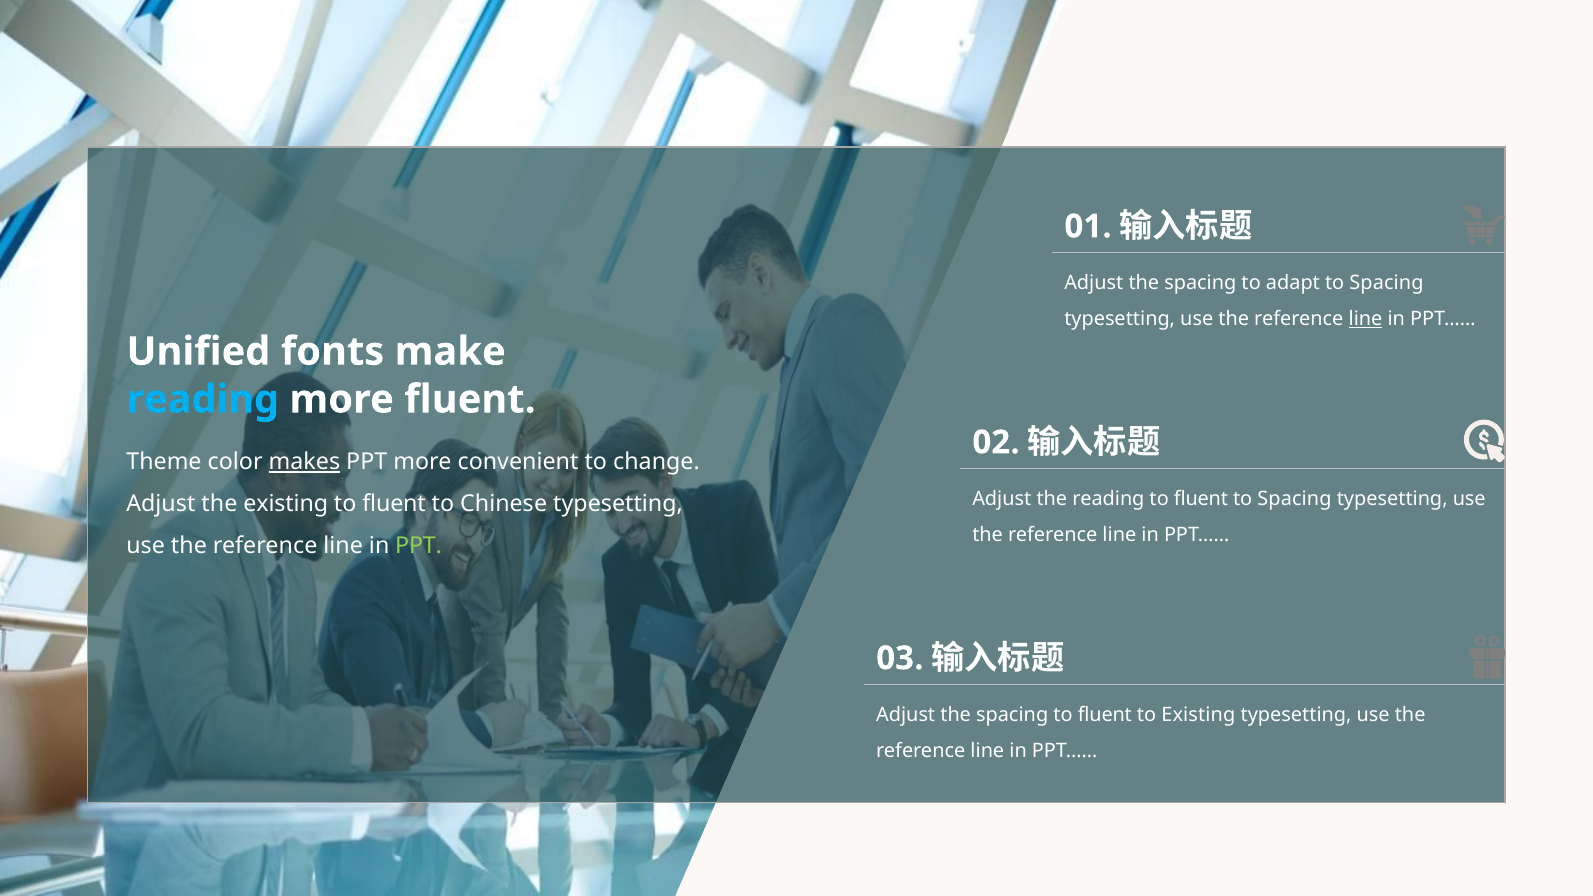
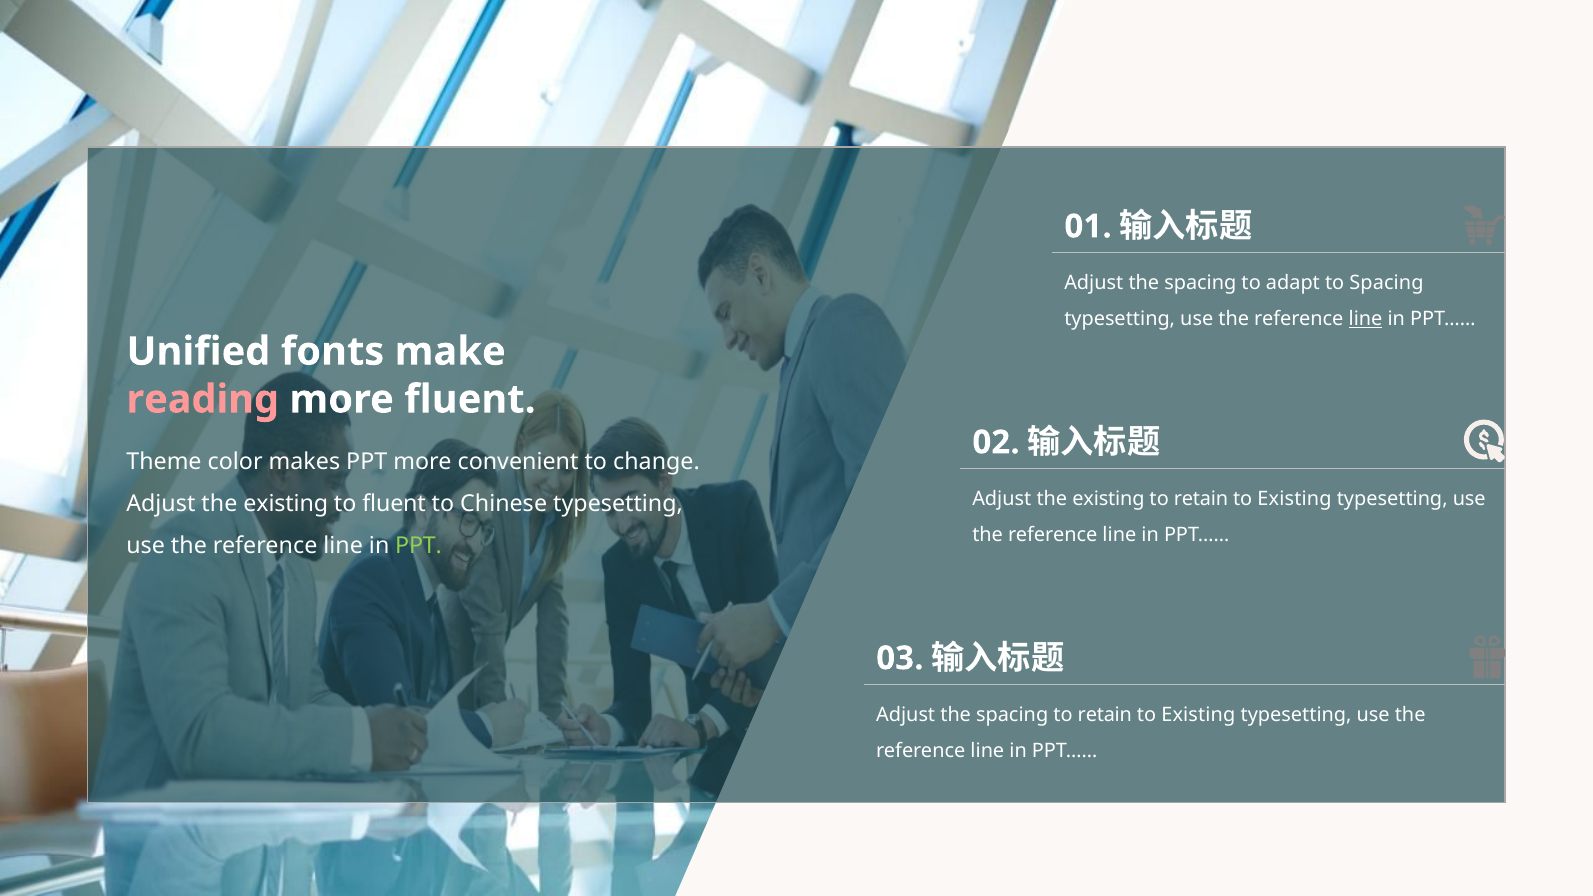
reading colour: light blue -> pink (203, 399)
makes underline: present -> none (304, 462)
reading: reading -> existing (1108, 499)
fluent: fluent -> retain (1201, 499)
Spacing: Spacing -> Existing (1295, 499)
spacing to fluent: fluent -> retain (1105, 715)
